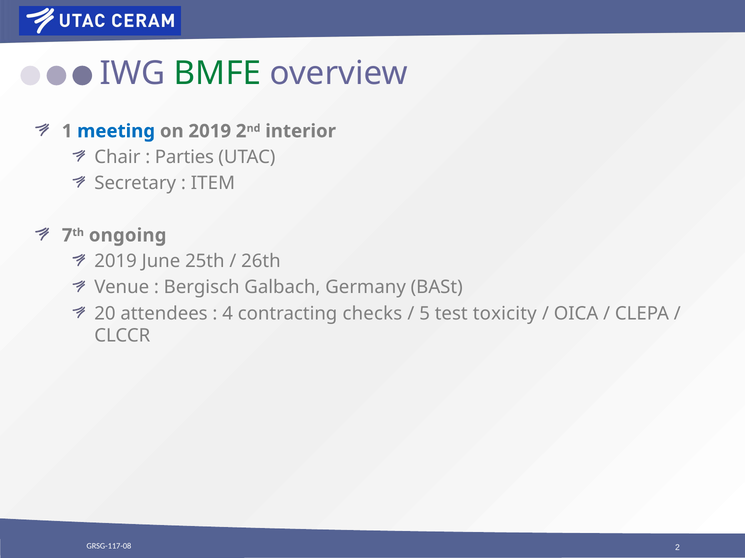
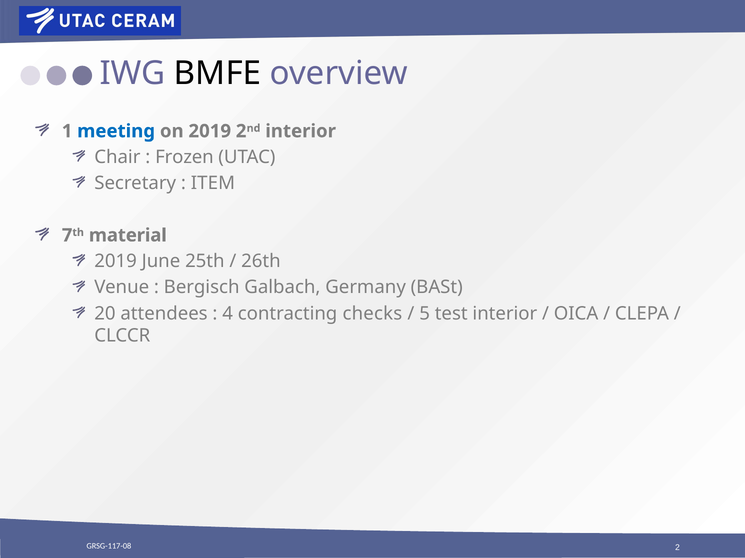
BMFE colour: green -> black (218, 73)
Parties: Parties -> Frozen (184, 157)
ongoing: ongoing -> material (128, 236)
test toxicity: toxicity -> interior (505, 314)
